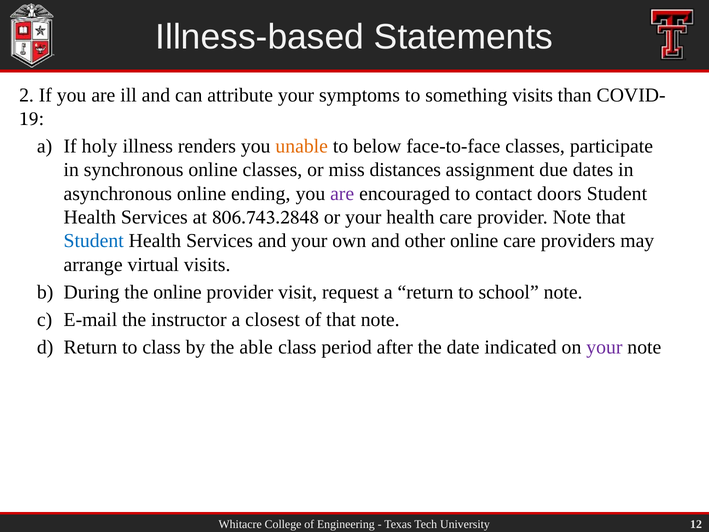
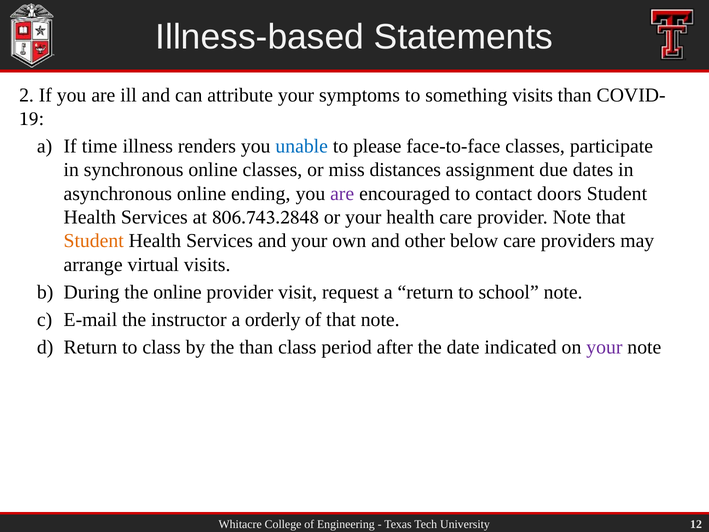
holy: holy -> time (100, 146)
unable colour: orange -> blue (302, 146)
below: below -> please (377, 146)
Student colour: blue -> orange (94, 241)
other online: online -> below (474, 241)
closest: closest -> orderly (273, 320)
the able: able -> than (256, 347)
